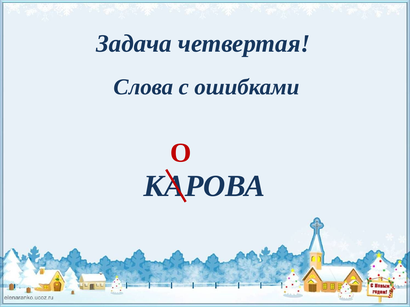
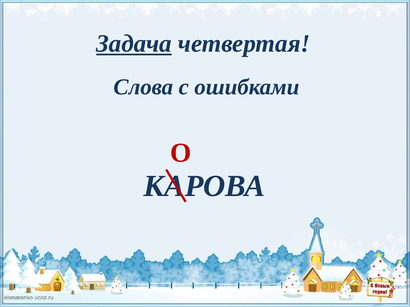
Задача underline: none -> present (134, 44)
